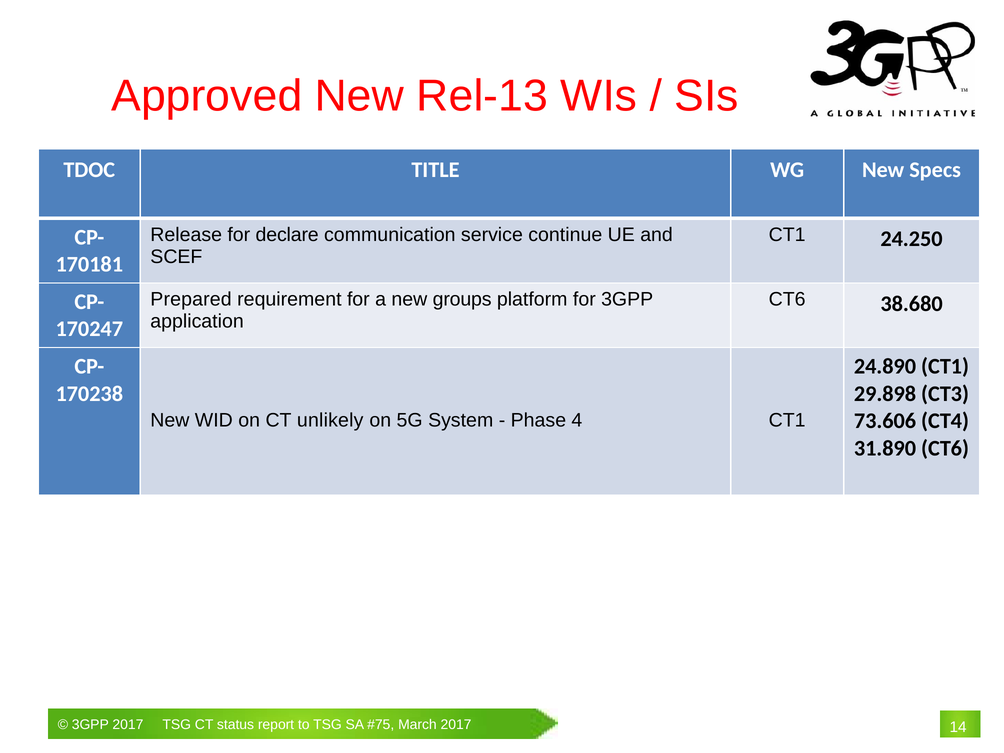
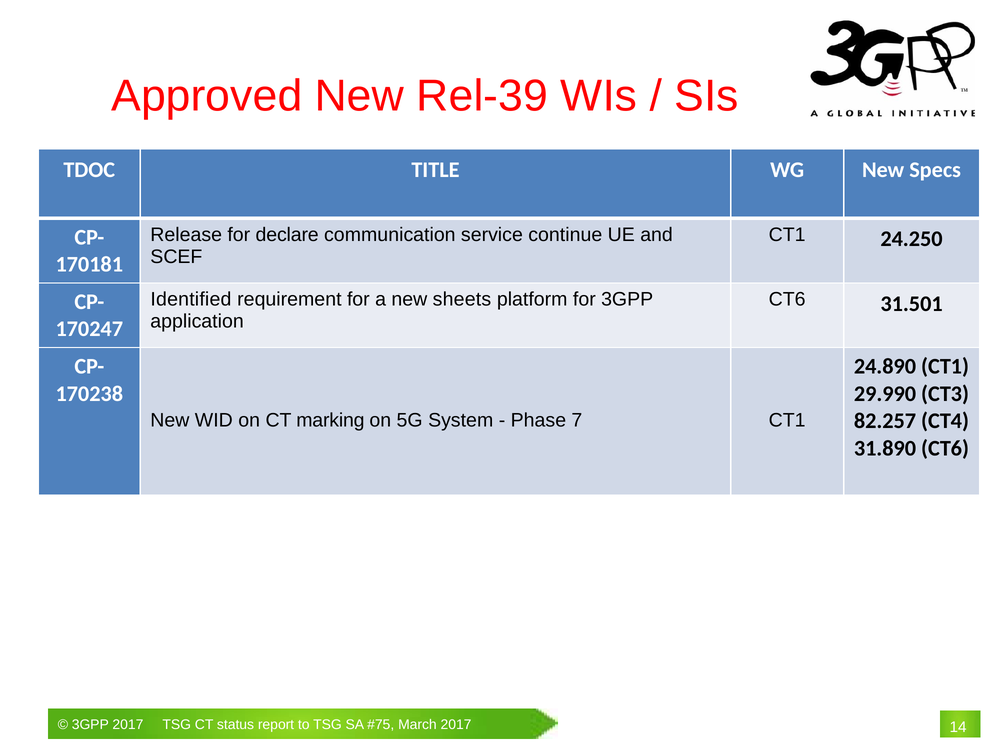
Rel-13: Rel-13 -> Rel-39 (482, 96)
Prepared: Prepared -> Identified (191, 299)
groups: groups -> sheets (462, 299)
38.680: 38.680 -> 31.501 (912, 304)
29.898: 29.898 -> 29.990 (885, 394)
unlikely: unlikely -> marking (330, 420)
4: 4 -> 7 (577, 420)
73.606: 73.606 -> 82.257 (885, 421)
